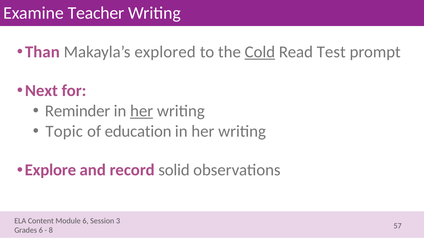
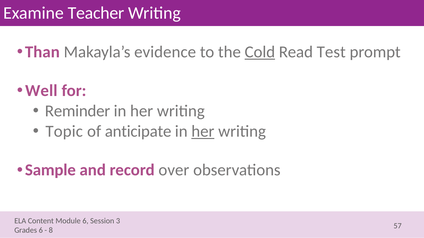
explored: explored -> evidence (165, 52)
Next: Next -> Well (41, 91)
her underline: present -> none (142, 111)
education: education -> anticipate (138, 132)
her underline: none -> present (203, 132)
Explore: Explore -> Sample (50, 170)
solid: solid -> over (174, 170)
